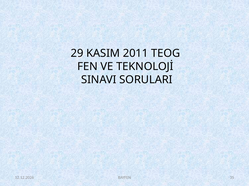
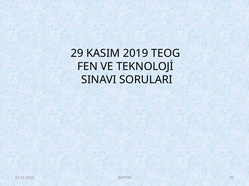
2011: 2011 -> 2019 (136, 53)
